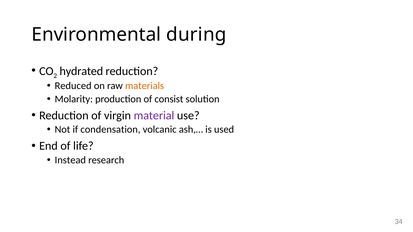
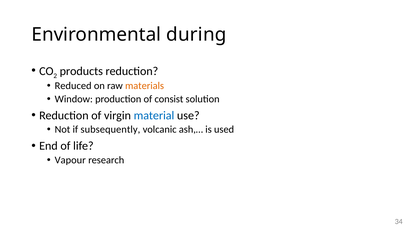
hydrated: hydrated -> products (81, 71)
Molarity: Molarity -> Window (74, 99)
material colour: purple -> blue (154, 116)
condensation: condensation -> subsequently (110, 130)
Instead: Instead -> Vapour (70, 160)
